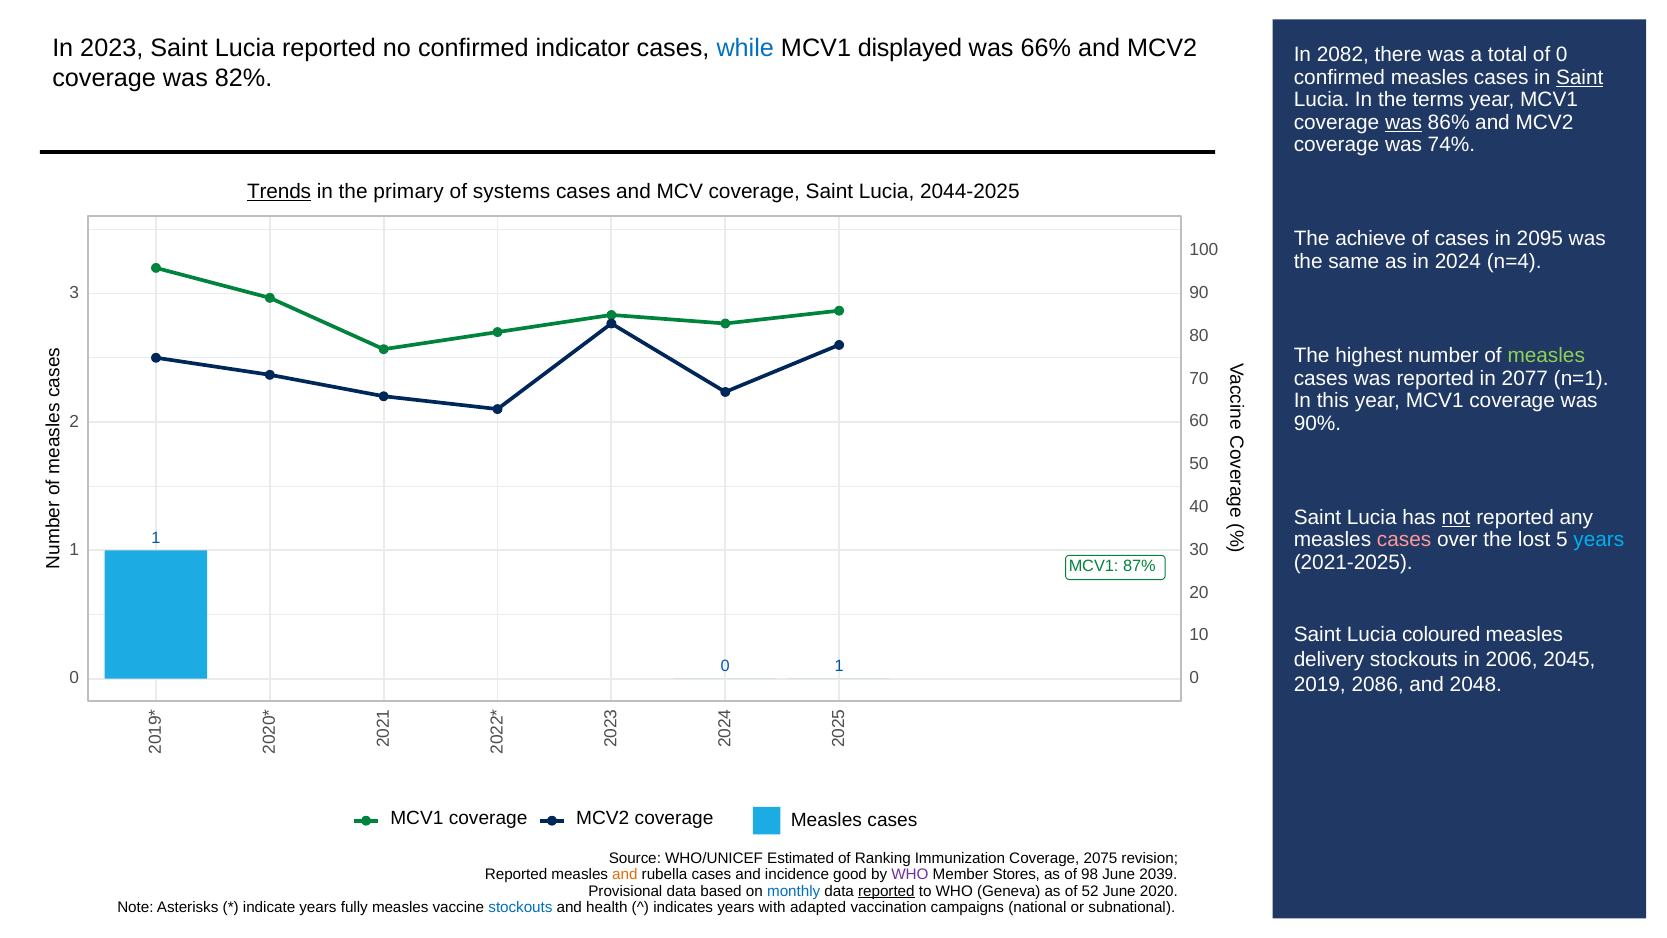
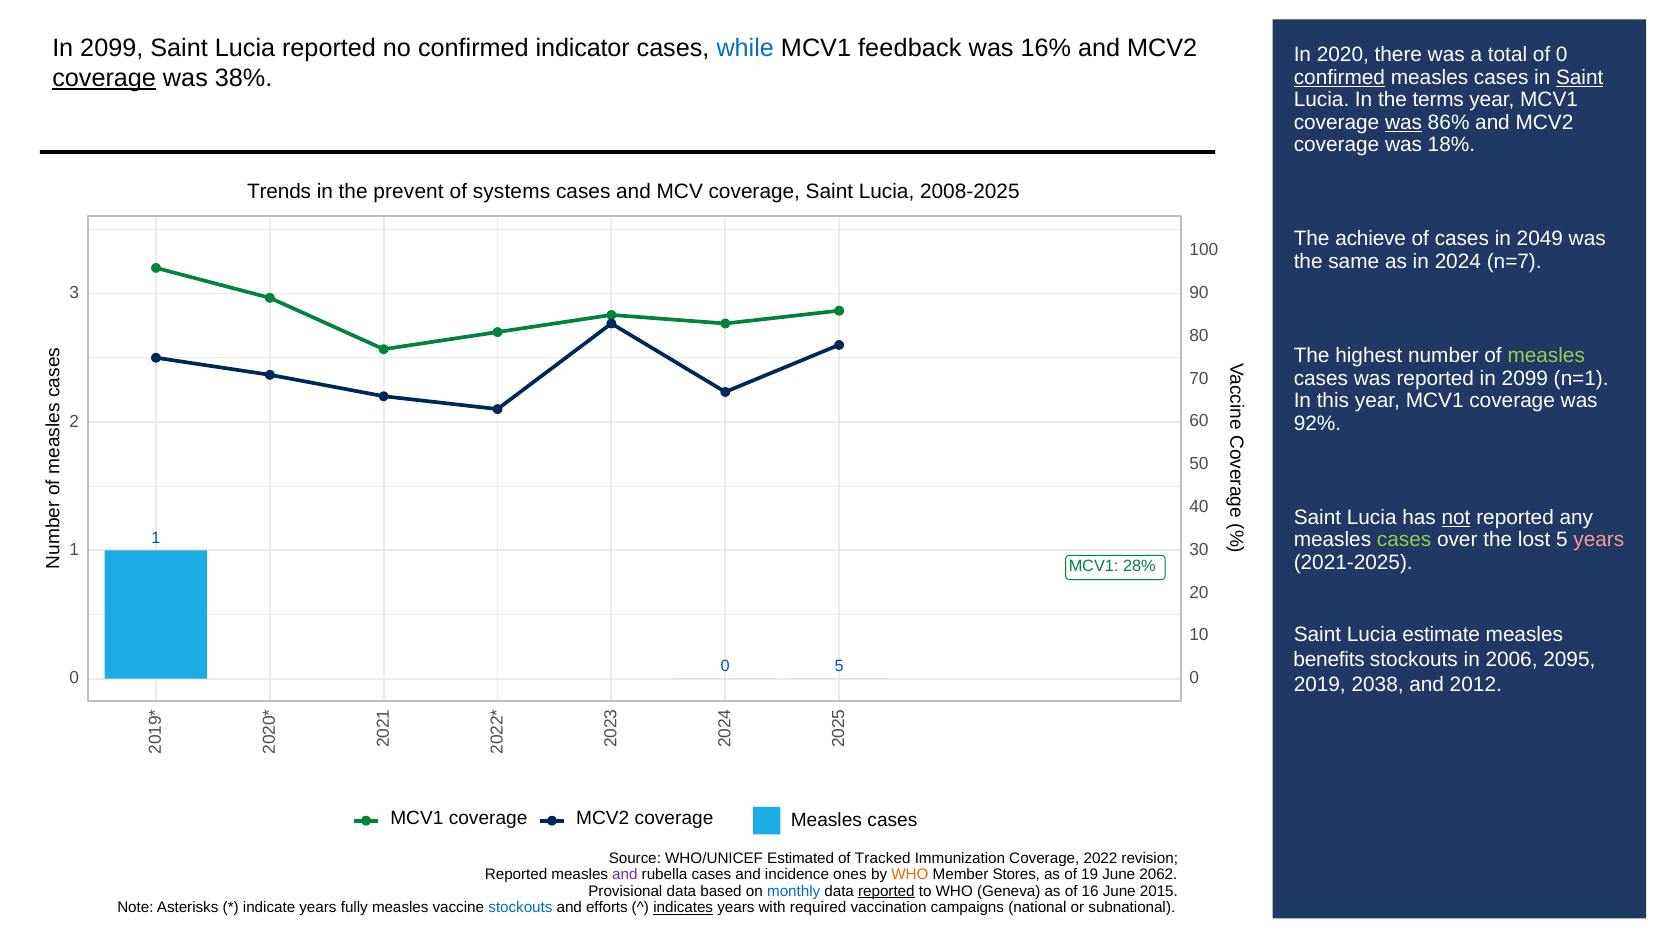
2023: 2023 -> 2099 (112, 48)
displayed: displayed -> feedback (910, 48)
66%: 66% -> 16% (1046, 48)
2082: 2082 -> 2020 (1343, 55)
coverage underline: none -> present (104, 78)
82%: 82% -> 38% (244, 78)
confirmed underline: none -> present (1339, 77)
74%: 74% -> 18% (1451, 145)
Trends underline: present -> none (279, 192)
primary: primary -> prevent (409, 192)
2044-2025: 2044-2025 -> 2008-2025 (970, 192)
2095: 2095 -> 2049 (1540, 239)
n=4: n=4 -> n=7 (1514, 261)
reported in 2077: 2077 -> 2099 (1525, 378)
90%: 90% -> 92% (1318, 423)
cases colour: pink -> light green (1404, 540)
years colour: light blue -> pink (1599, 540)
87%: 87% -> 28% (1139, 566)
coloured: coloured -> estimate (1441, 635)
delivery: delivery -> benefits (1329, 660)
2045: 2045 -> 2095 (1569, 660)
1: 1 -> 5 (839, 666)
2086: 2086 -> 2038 (1378, 685)
2048: 2048 -> 2012 (1476, 685)
Ranking: Ranking -> Tracked (883, 858)
2075: 2075 -> 2022 (1100, 858)
and colour: orange -> purple (625, 874)
good: good -> ones (850, 874)
WHO colour: purple -> orange (910, 874)
98: 98 -> 19 (1090, 874)
2039: 2039 -> 2062 (1158, 874)
52: 52 -> 16 (1090, 891)
2020: 2020 -> 2015 (1159, 891)
health: health -> efforts (607, 907)
indicates underline: none -> present (683, 907)
adapted: adapted -> required (818, 907)
